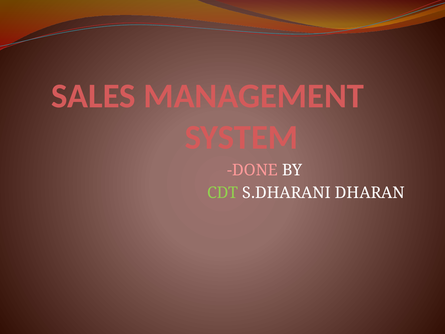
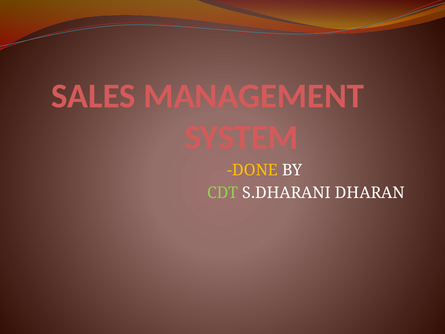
DONE colour: pink -> yellow (253, 170)
